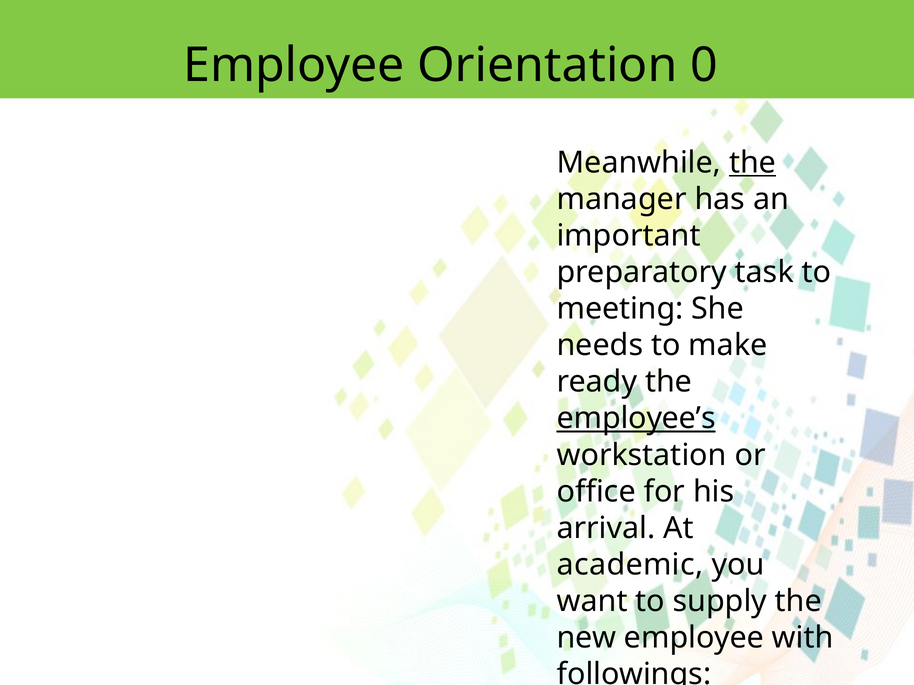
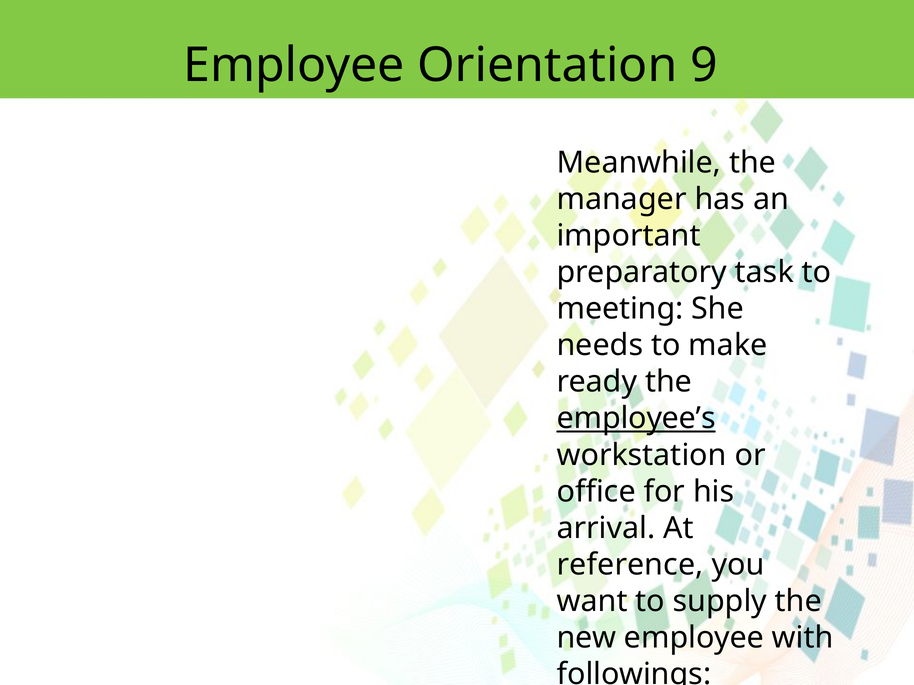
0: 0 -> 9 (704, 65)
the underline: present -> none (753, 163)
academic: academic -> reference (630, 565)
